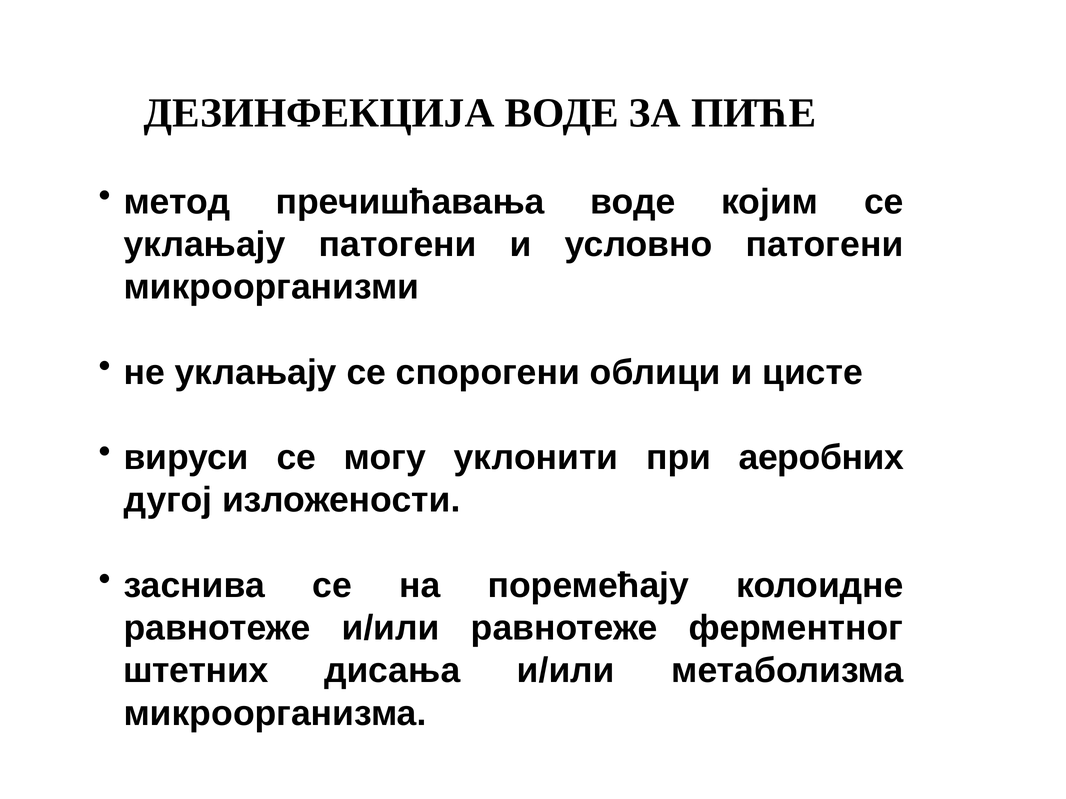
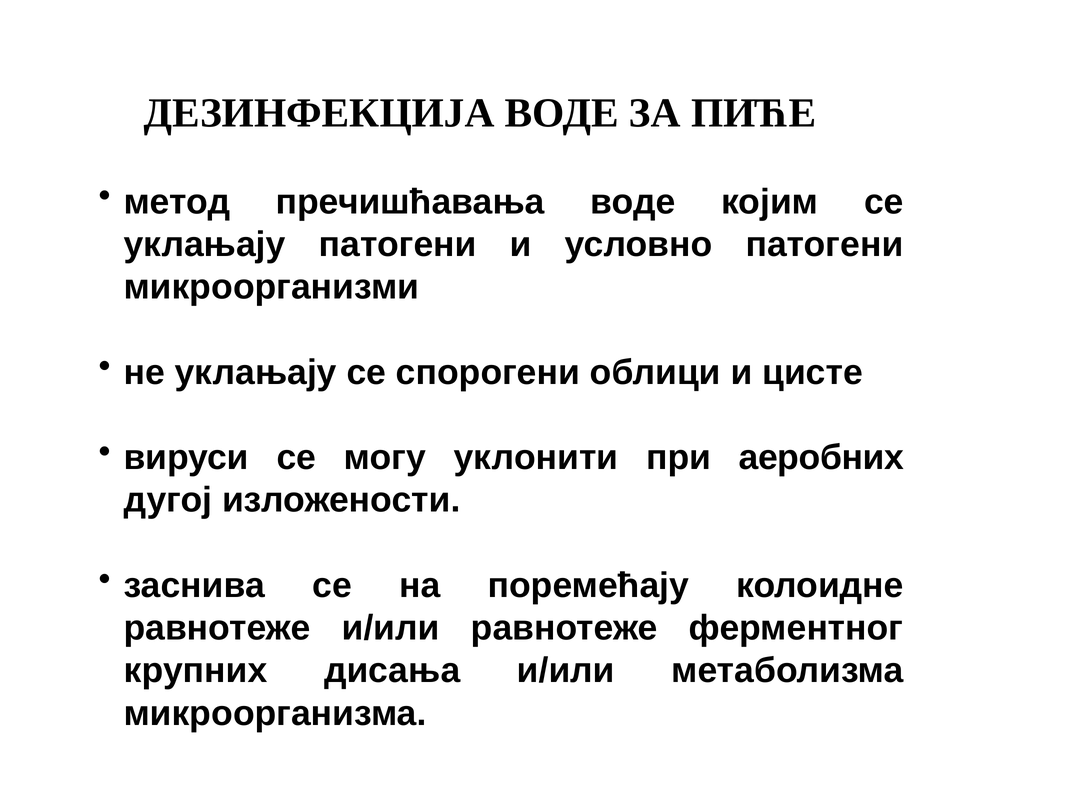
штетних: штетних -> крупних (196, 671)
